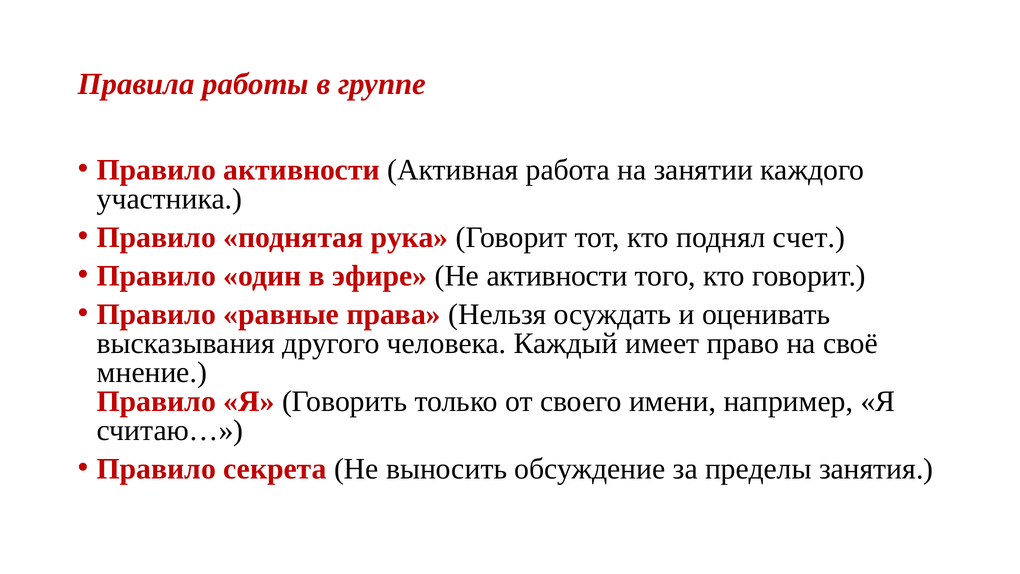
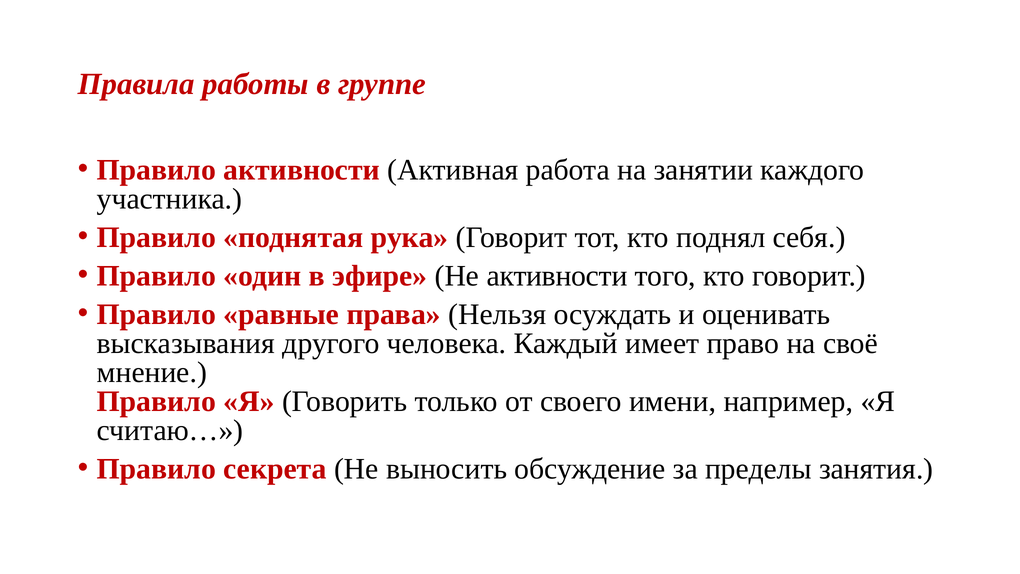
счет: счет -> себя (809, 237)
